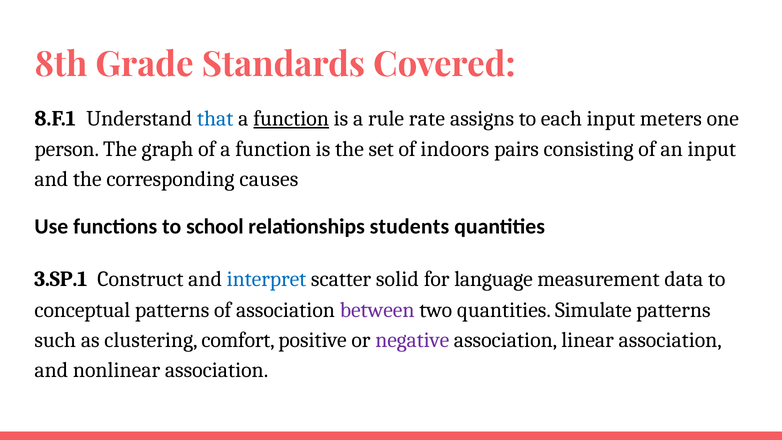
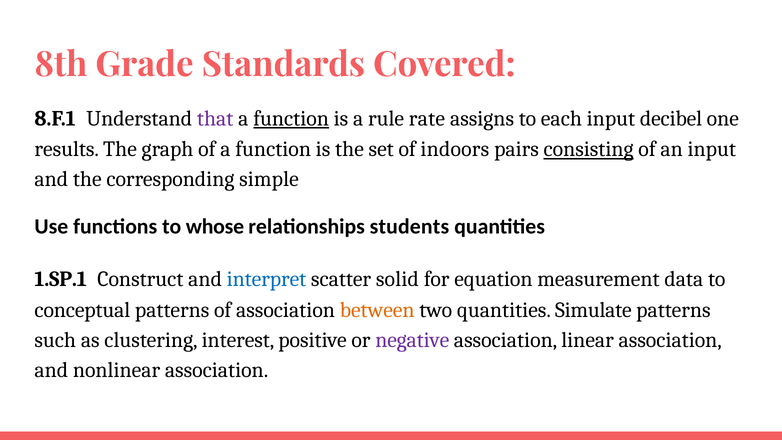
that colour: blue -> purple (215, 118)
meters: meters -> decibel (671, 118)
person: person -> results (67, 149)
consisting underline: none -> present (589, 149)
causes: causes -> simple (269, 179)
school: school -> whose (215, 227)
3.SP.1: 3.SP.1 -> 1.SP.1 (61, 279)
language: language -> equation (493, 279)
between colour: purple -> orange (377, 310)
comfort: comfort -> interest (238, 340)
